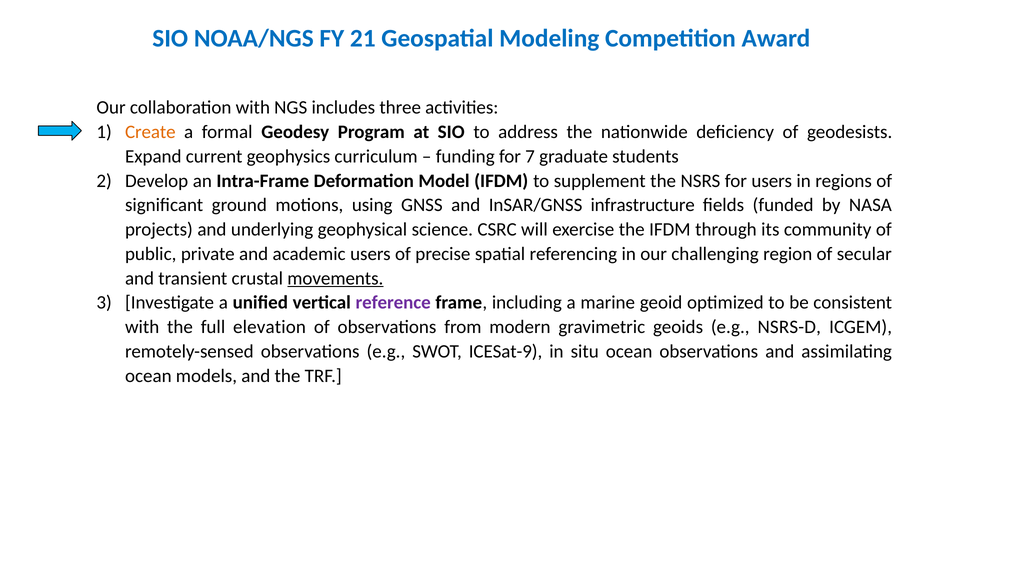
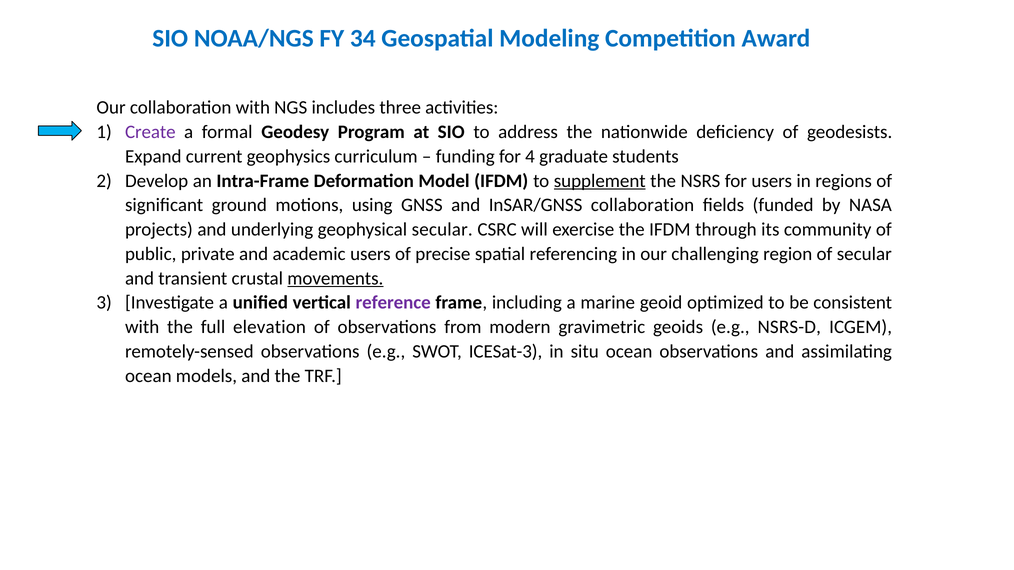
21: 21 -> 34 (363, 38)
Create colour: orange -> purple (150, 132)
7: 7 -> 4 (530, 156)
supplement underline: none -> present (600, 181)
InSAR/GNSS infrastructure: infrastructure -> collaboration (643, 205)
geophysical science: science -> secular (442, 230)
ICESat-9: ICESat-9 -> ICESat-3 (506, 352)
